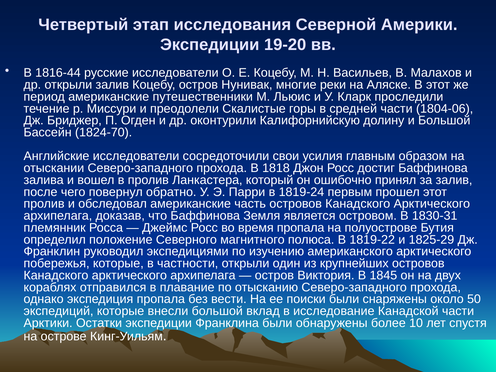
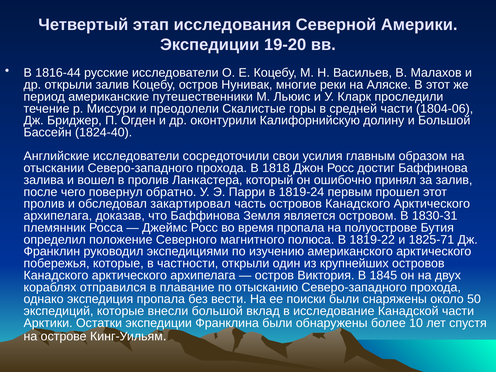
1824-70: 1824-70 -> 1824-40 (104, 132)
обследовал американские: американские -> закартировал (191, 204)
1825-29: 1825-29 -> 1825-71 (431, 240)
